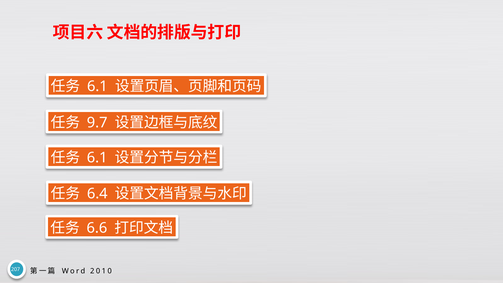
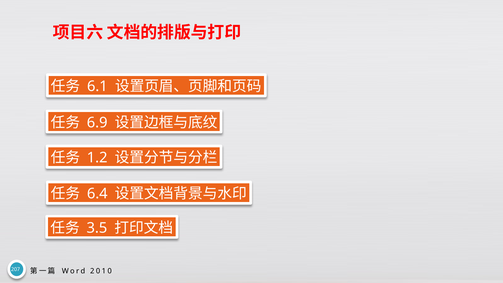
9.7: 9.7 -> 6.9 (97, 123)
6.1: 6.1 -> 1.2 (97, 158)
6.6: 6.6 -> 3.5 (97, 228)
